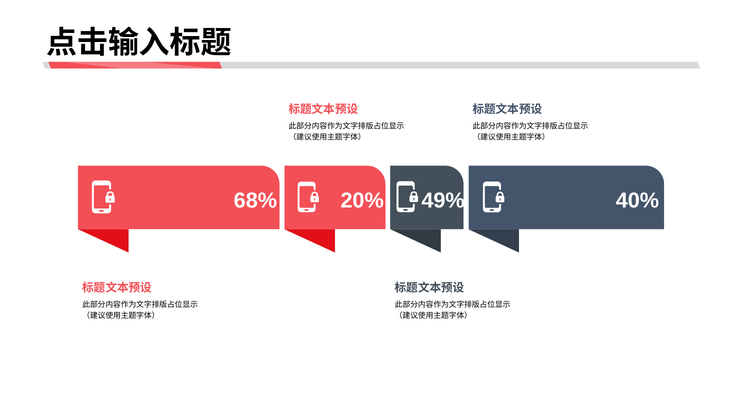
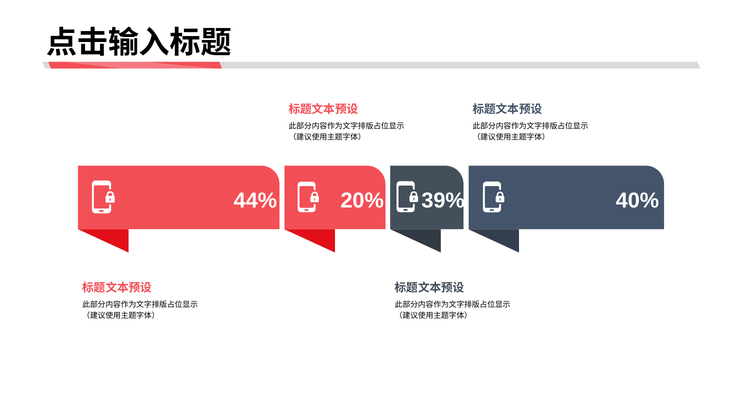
68%: 68% -> 44% (255, 201)
49%: 49% -> 39% (443, 201)
